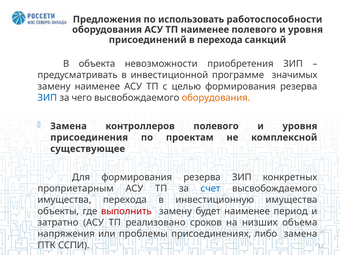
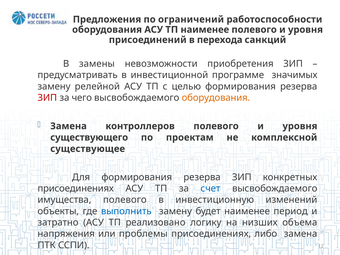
использовать: использовать -> ограничений (191, 19)
объекта: объекта -> замены (97, 64)
замену наименее: наименее -> релейной (97, 86)
ЗИП colour: blue -> red (47, 98)
присоединения: присоединения -> существующего (89, 137)
проприетарным: проприетарным -> присоединениях (76, 188)
имущества перехода: перехода -> полевого (125, 200)
инвестиционную имущества: имущества -> изменений (291, 200)
выполнить colour: red -> blue (126, 211)
сроков: сроков -> логику (206, 222)
